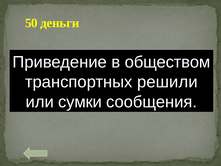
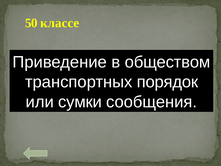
деньги: деньги -> классе (60, 23)
решили: решили -> порядок (167, 82)
